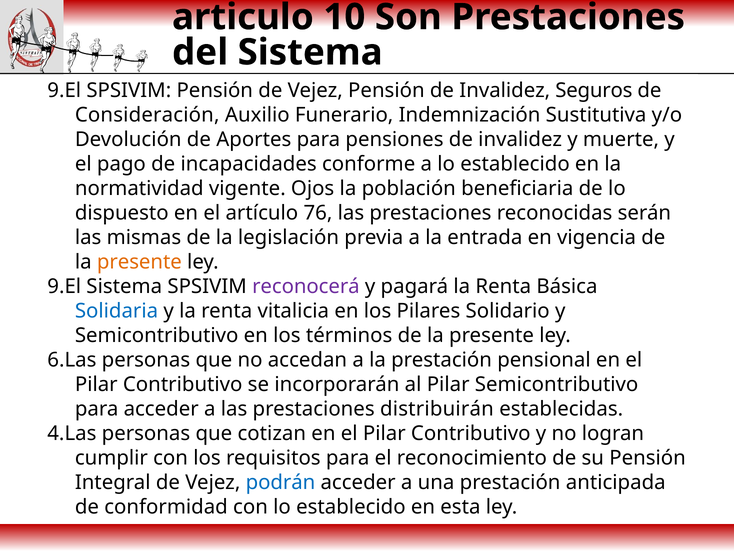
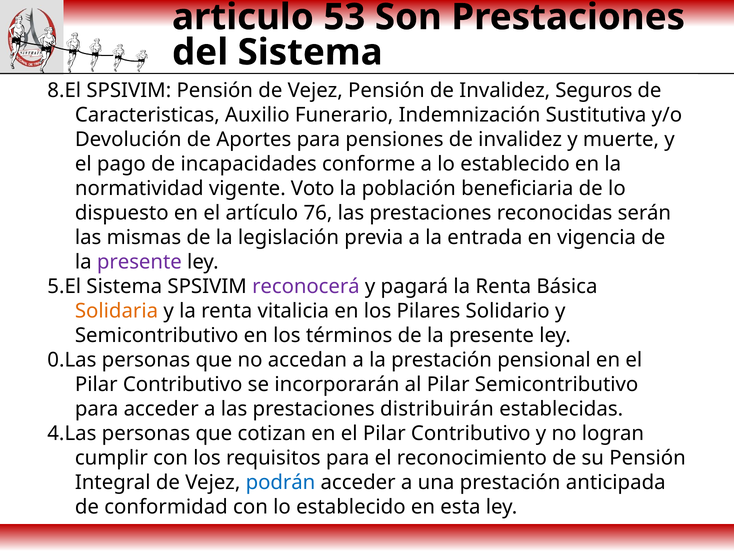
10: 10 -> 53 (344, 17)
9.El: 9.El -> 8.El (64, 90)
Consideración: Consideración -> Caracteristicas (147, 115)
Ojos: Ojos -> Voto (313, 188)
presente colour: orange -> purple (139, 262)
9.El: 9.El -> 5.El (64, 286)
Solidaria colour: blue -> orange (117, 311)
6.Las: 6.Las -> 0.Las (72, 359)
